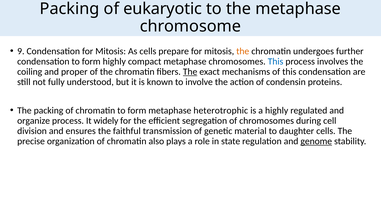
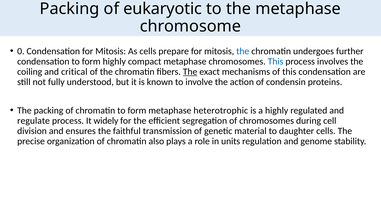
9: 9 -> 0 (21, 51)
the colour: orange -> blue (243, 51)
proper: proper -> critical (74, 72)
organize: organize -> regulate (34, 121)
state: state -> units (231, 141)
genome underline: present -> none (316, 141)
